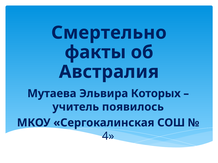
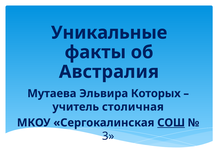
Смертельно: Смертельно -> Уникальные (109, 33)
появилось: появилось -> столичная (133, 107)
СОШ underline: none -> present (171, 123)
4: 4 -> 3 (108, 137)
